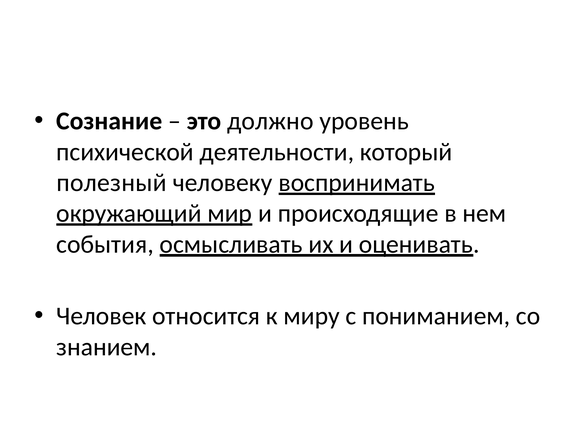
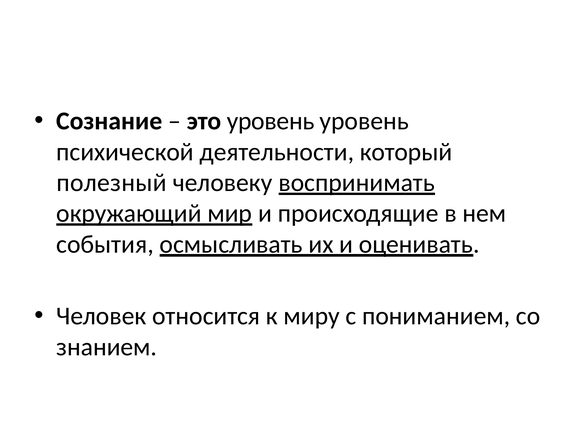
это должно: должно -> уровень (271, 121)
